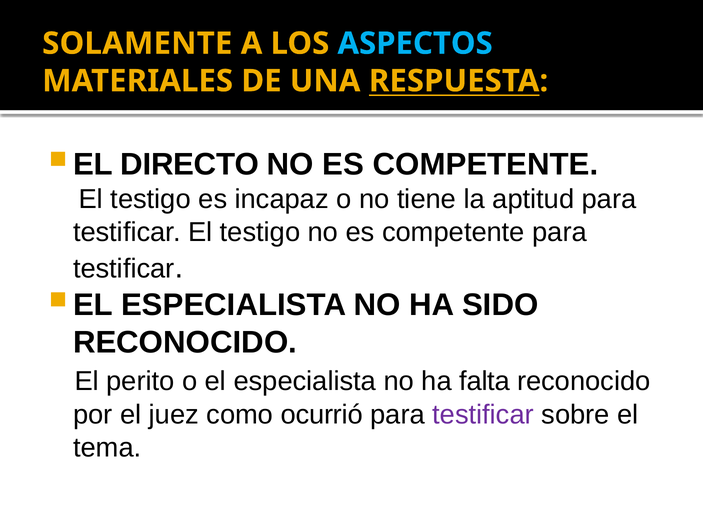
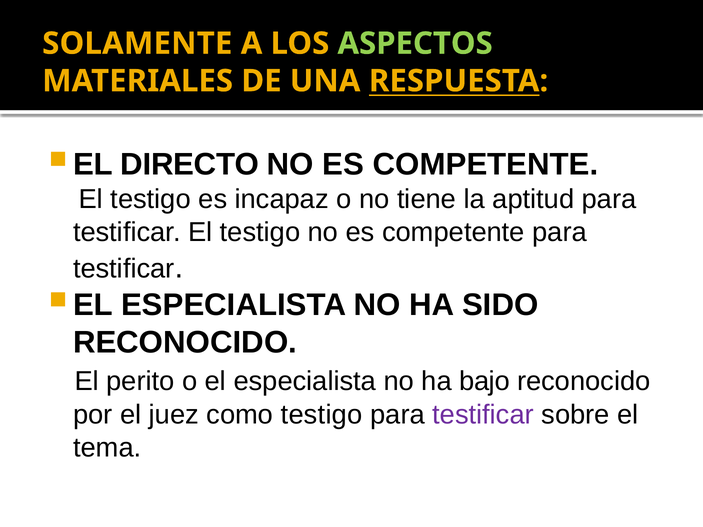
ASPECTOS colour: light blue -> light green (415, 44)
falta: falta -> bajo (485, 381)
como ocurrió: ocurrió -> testigo (322, 415)
